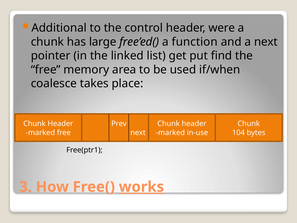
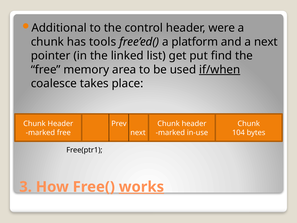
large: large -> tools (103, 42)
function: function -> platform (195, 42)
if/when underline: none -> present (220, 70)
